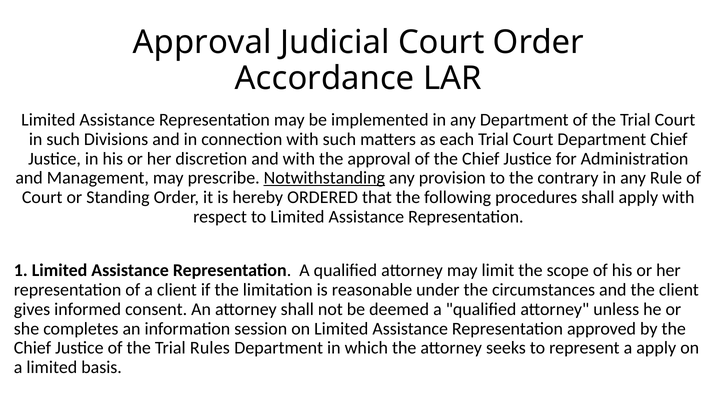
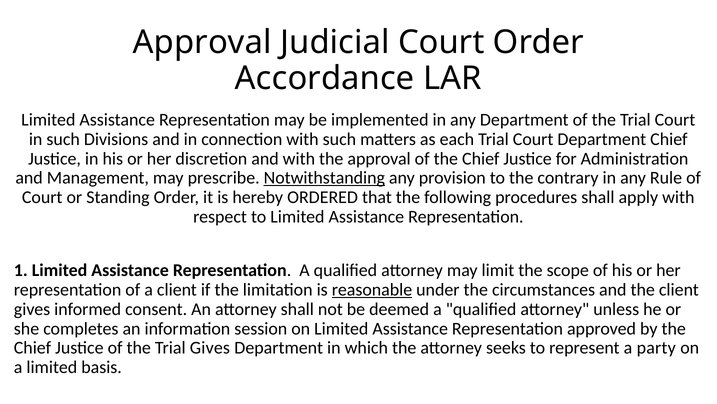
reasonable underline: none -> present (372, 289)
Trial Rules: Rules -> Gives (210, 347)
a apply: apply -> party (656, 347)
